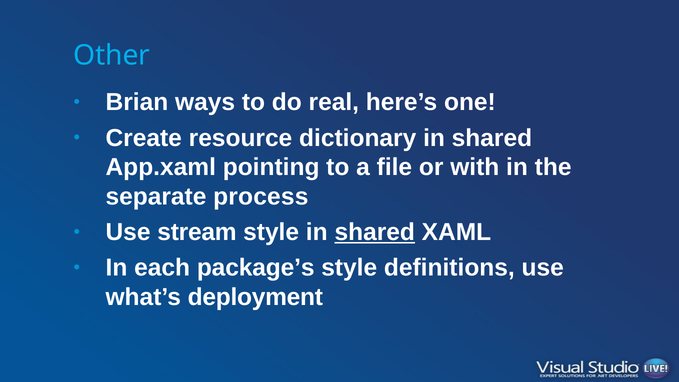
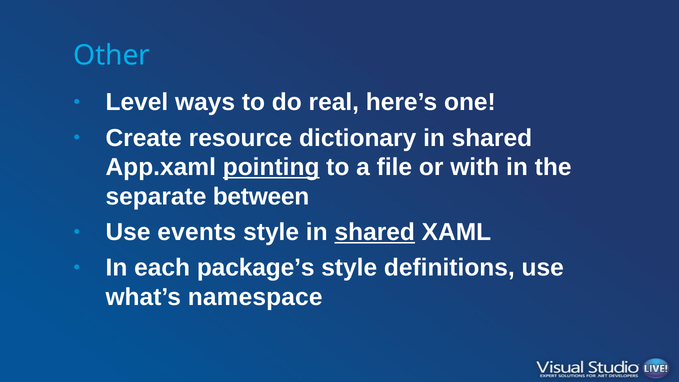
Brian: Brian -> Level (137, 102)
pointing underline: none -> present (271, 167)
process: process -> between (261, 197)
stream: stream -> events (197, 232)
deployment: deployment -> namespace (255, 297)
